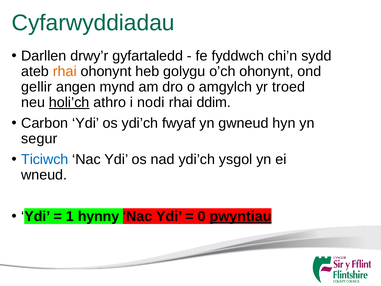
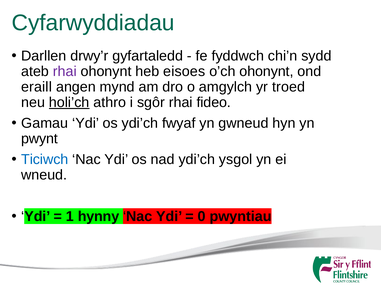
rhai colour: orange -> purple (65, 71)
golygu: golygu -> eisoes (184, 71)
gellir: gellir -> eraill (37, 87)
nodi: nodi -> sgôr (151, 102)
ddim: ddim -> fideo (214, 102)
Carbon: Carbon -> Gamau (45, 123)
segur: segur -> pwynt (39, 139)
pwyntiau underline: present -> none (241, 216)
